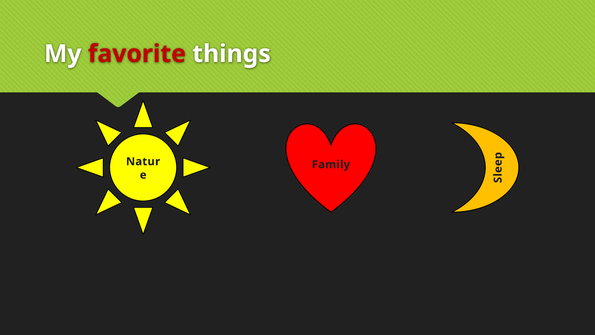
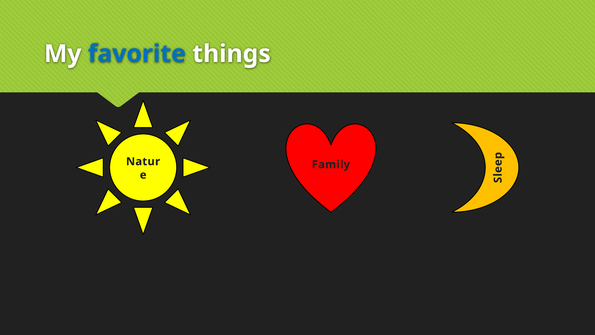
favorite colour: red -> blue (137, 54)
